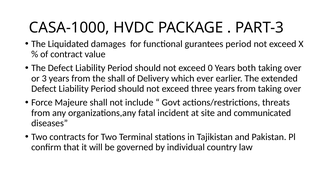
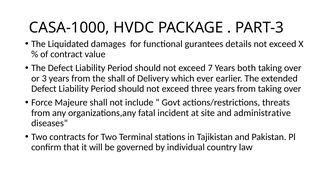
gurantees period: period -> details (238, 44)
0: 0 -> 7 (210, 68)
communicated: communicated -> administrative (262, 113)
